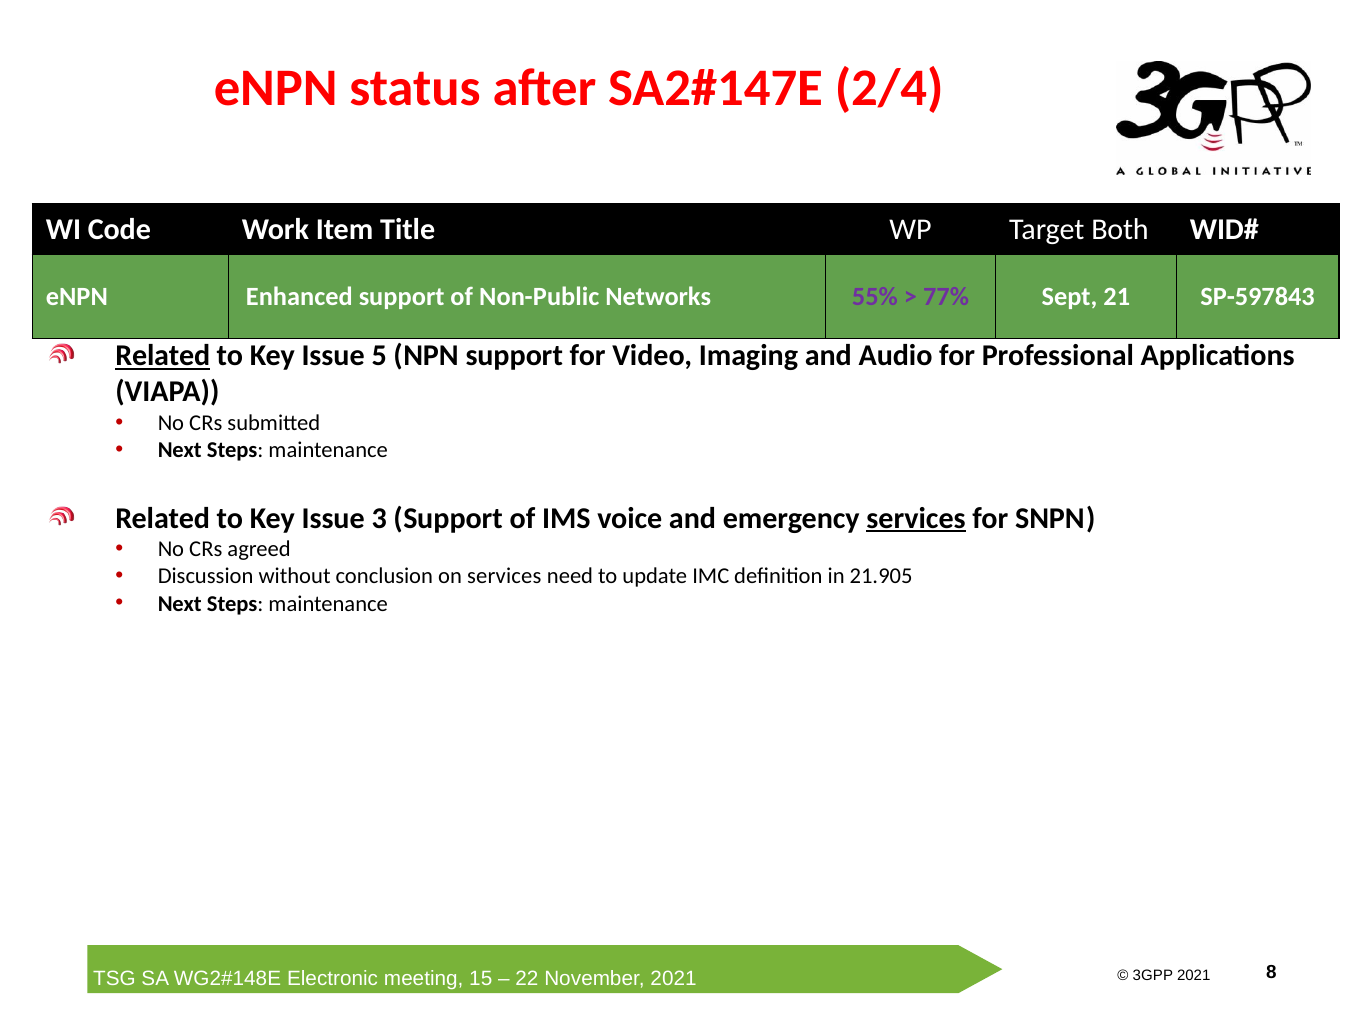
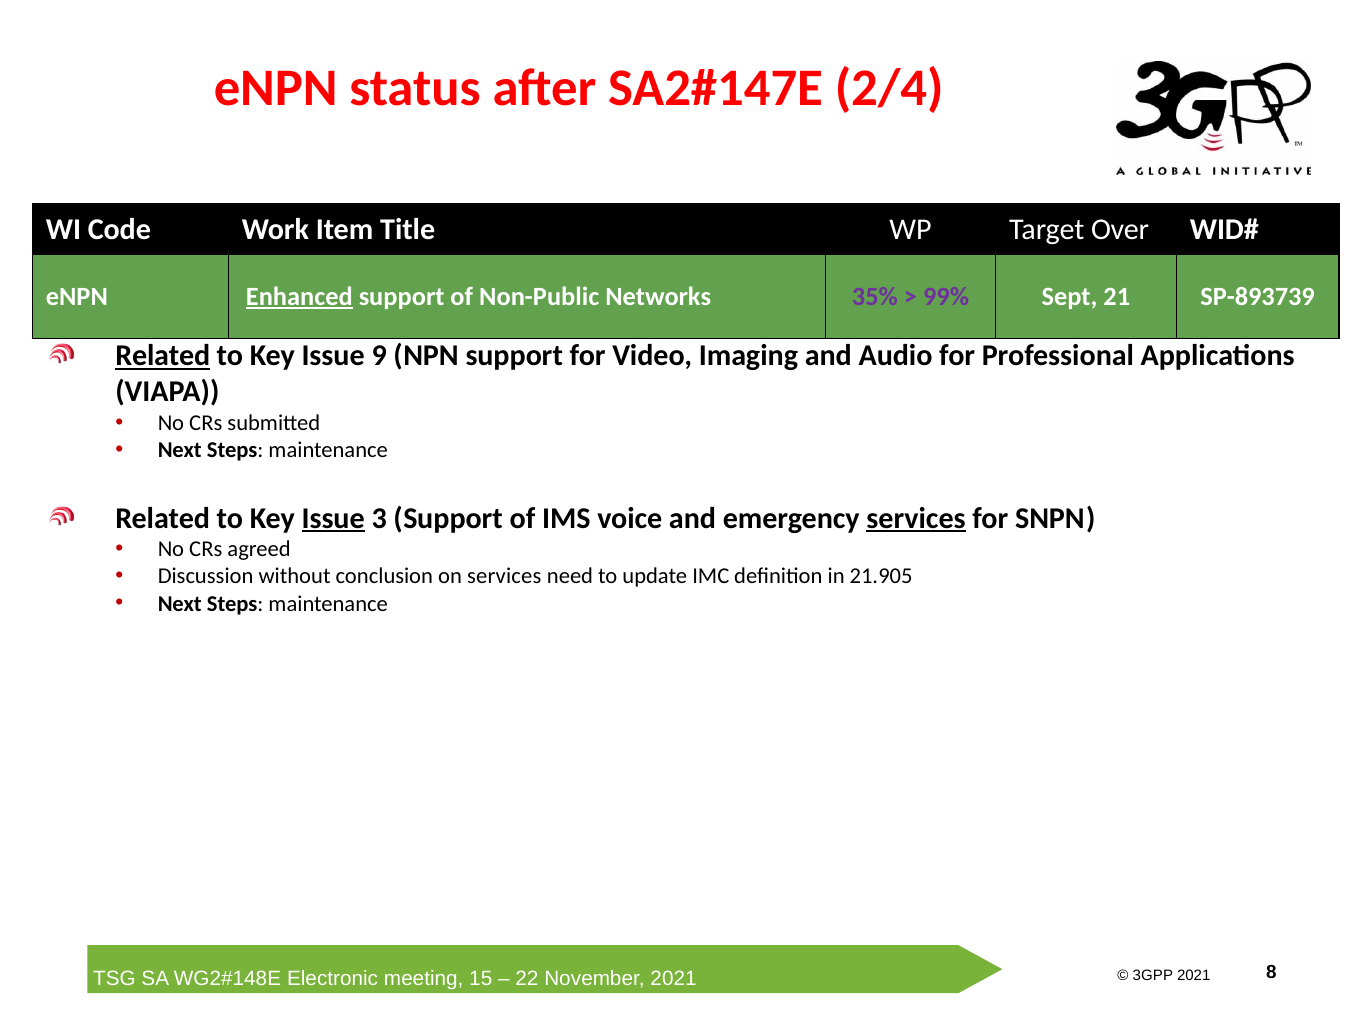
Both: Both -> Over (1120, 230)
Enhanced underline: none -> present (299, 297)
55%: 55% -> 35% (875, 297)
77%: 77% -> 99% (946, 297)
SP-597843: SP-597843 -> SP-893739 (1258, 297)
5: 5 -> 9 (379, 356)
Issue underline: none -> present (333, 518)
